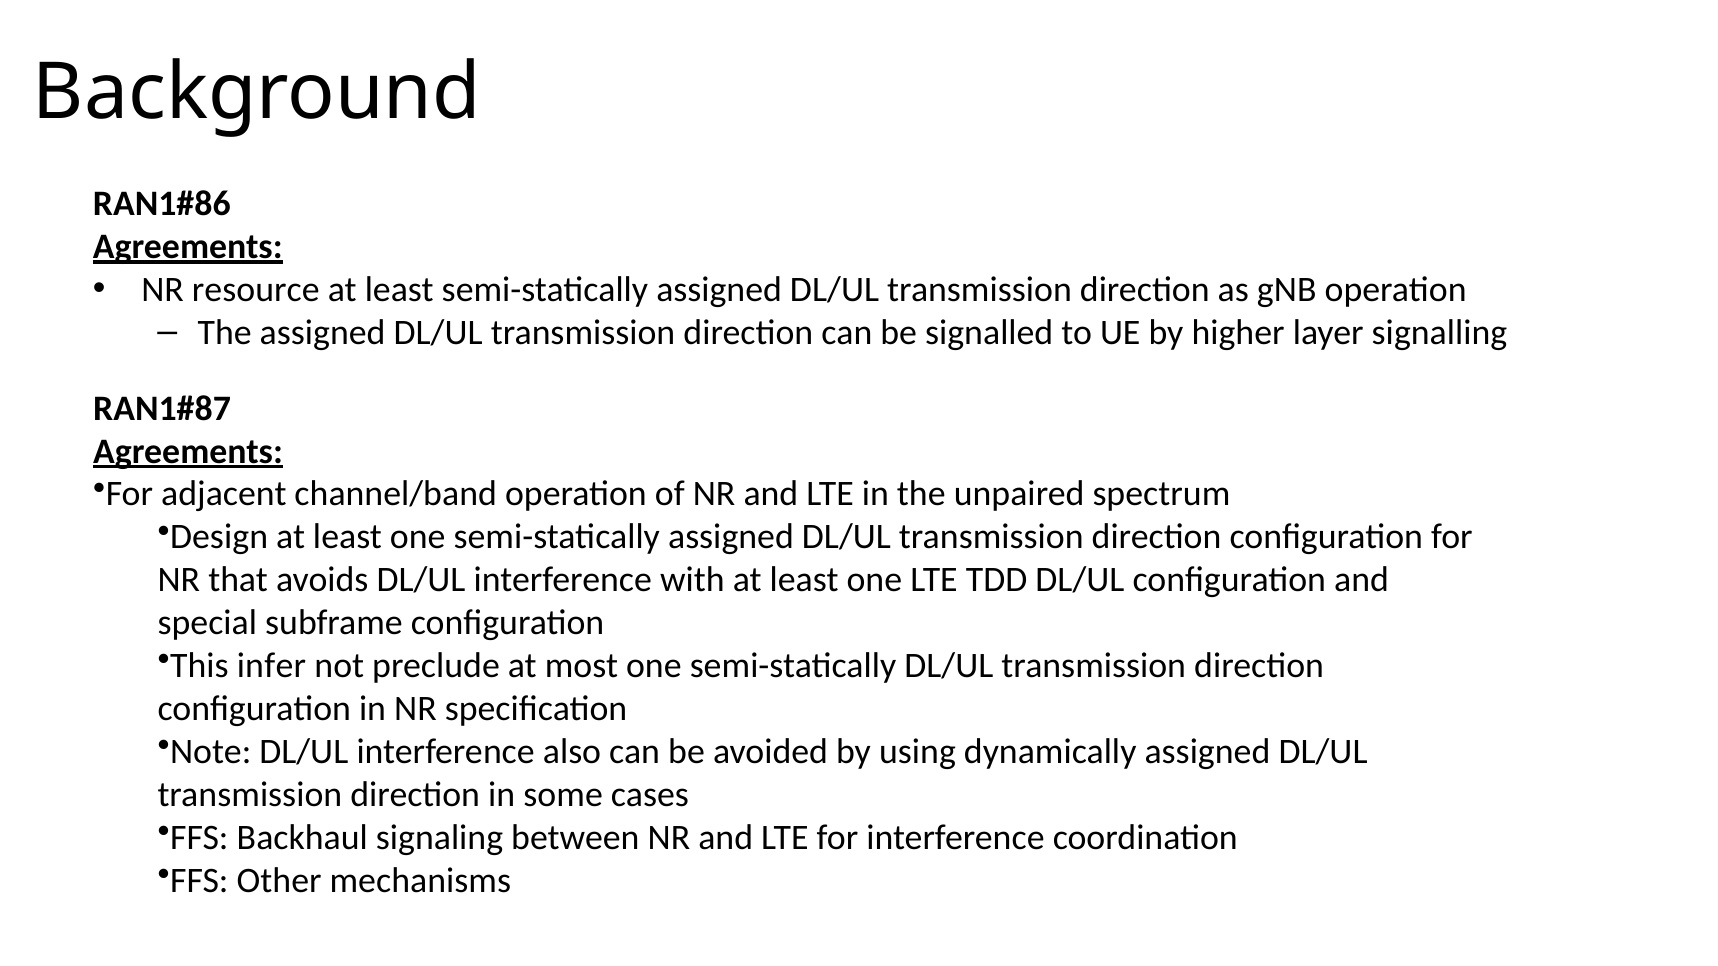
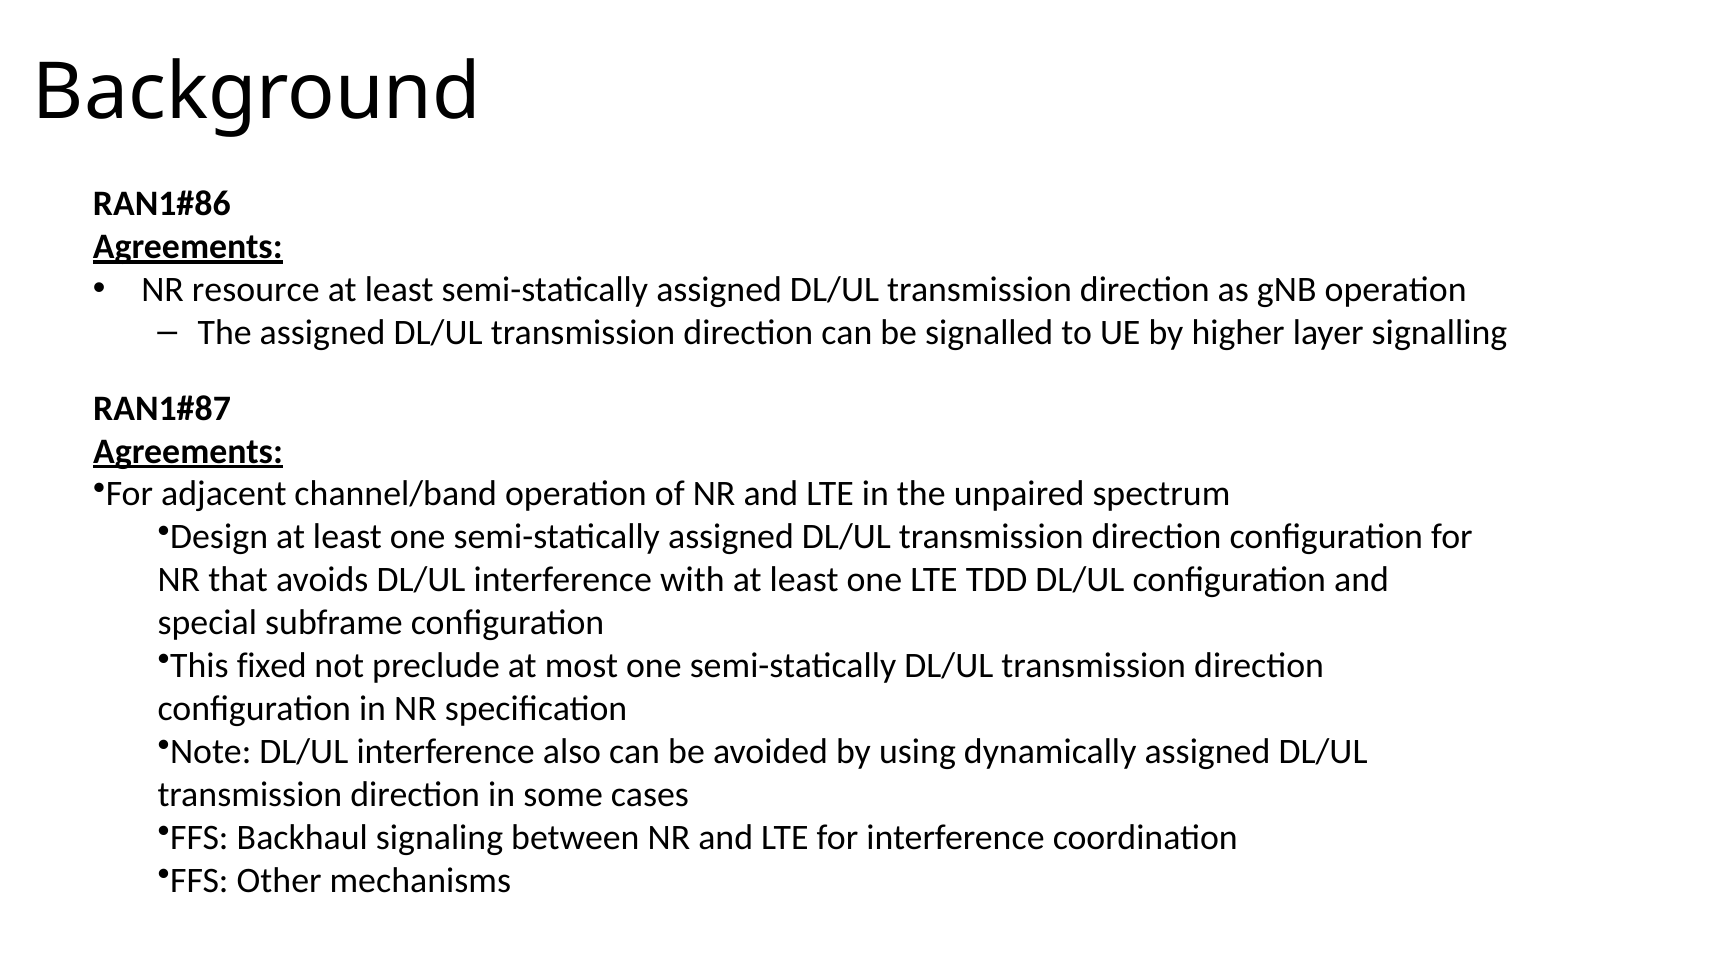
infer: infer -> fixed (272, 666)
